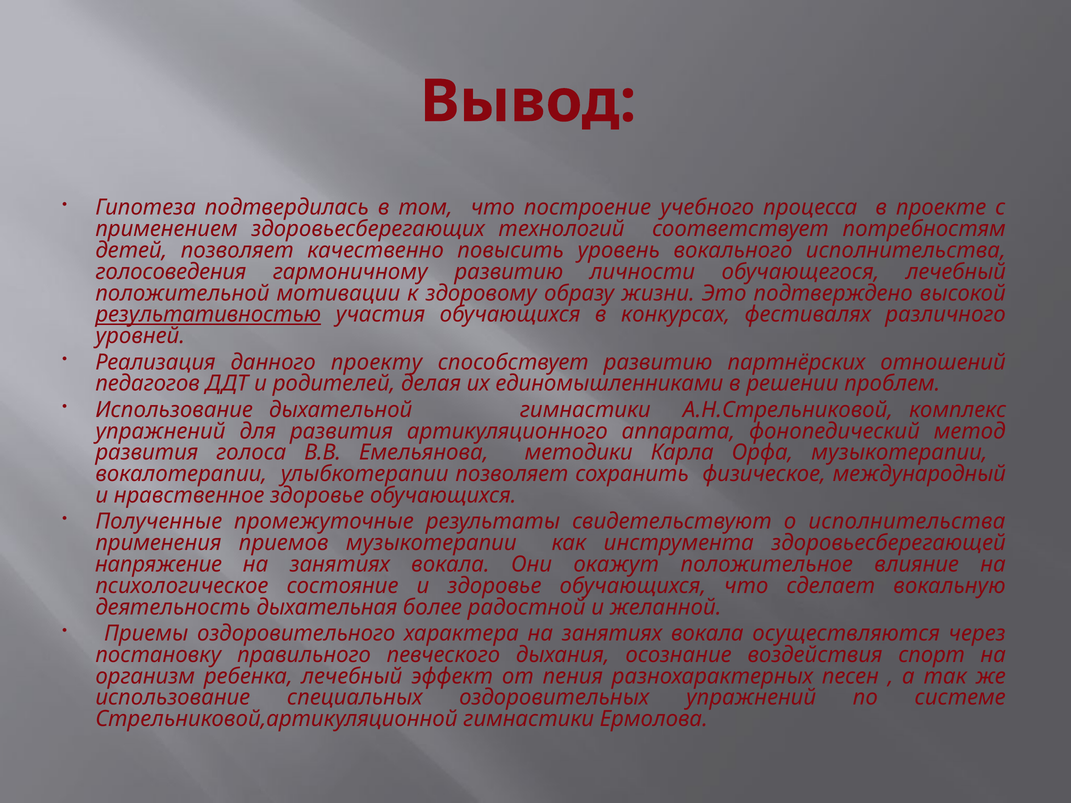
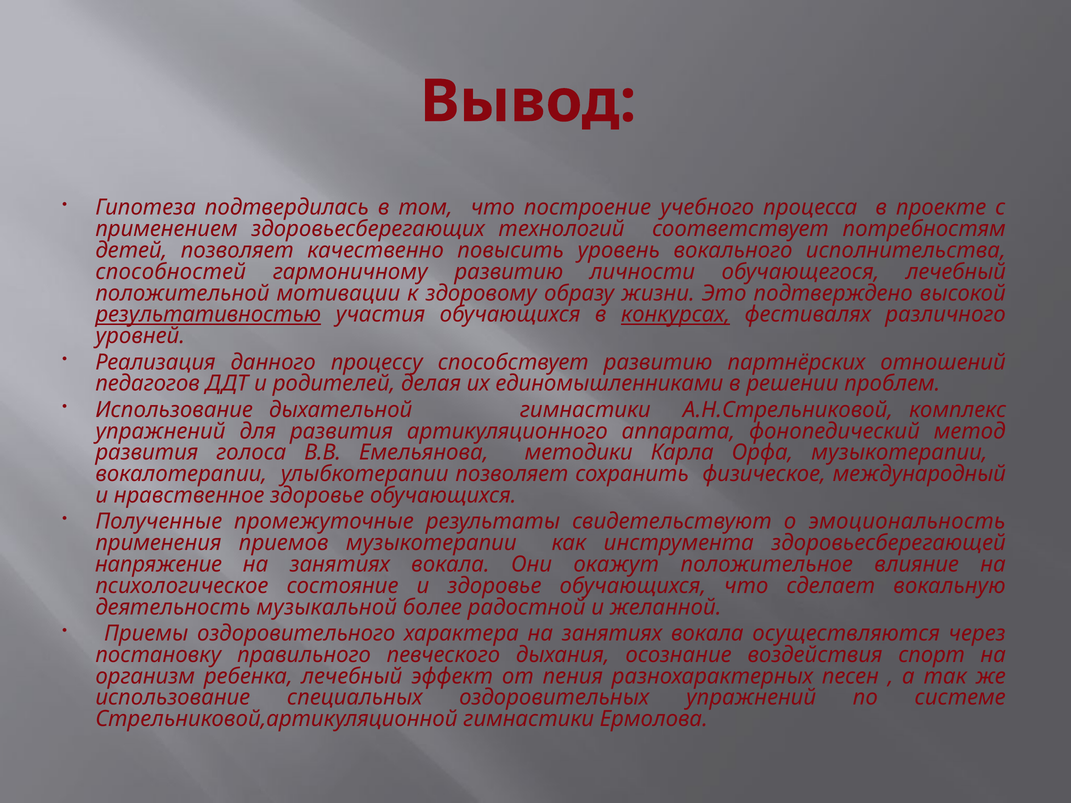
голосоведения: голосоведения -> способностей (171, 272)
конкурсах underline: none -> present (676, 315)
проекту: проекту -> процессу (377, 362)
о исполнительства: исполнительства -> эмоциональность (907, 522)
дыхательная: дыхательная -> музыкальной (327, 607)
